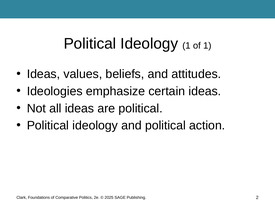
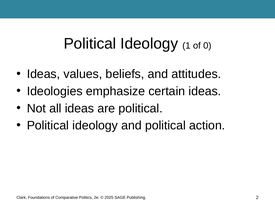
of 1: 1 -> 0 (207, 45)
